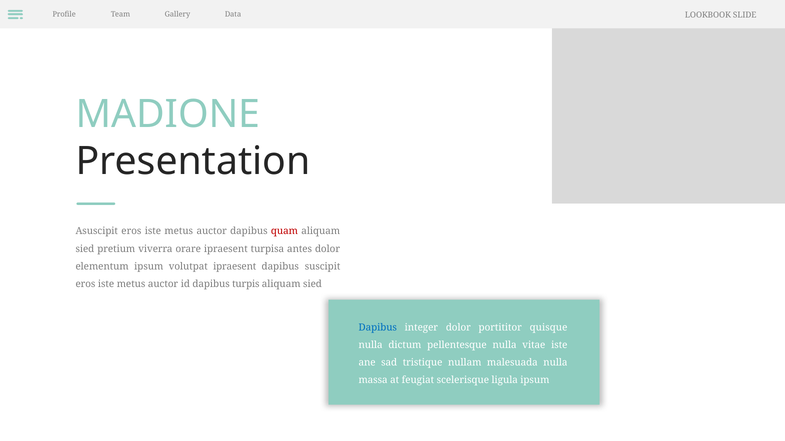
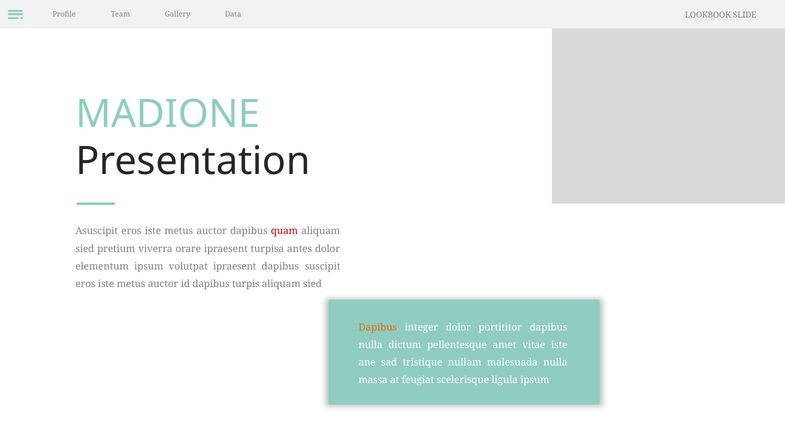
Dapibus colour: blue -> orange (378, 328)
portititor quisque: quisque -> dapibus (549, 328)
pellentesque nulla: nulla -> amet (504, 345)
